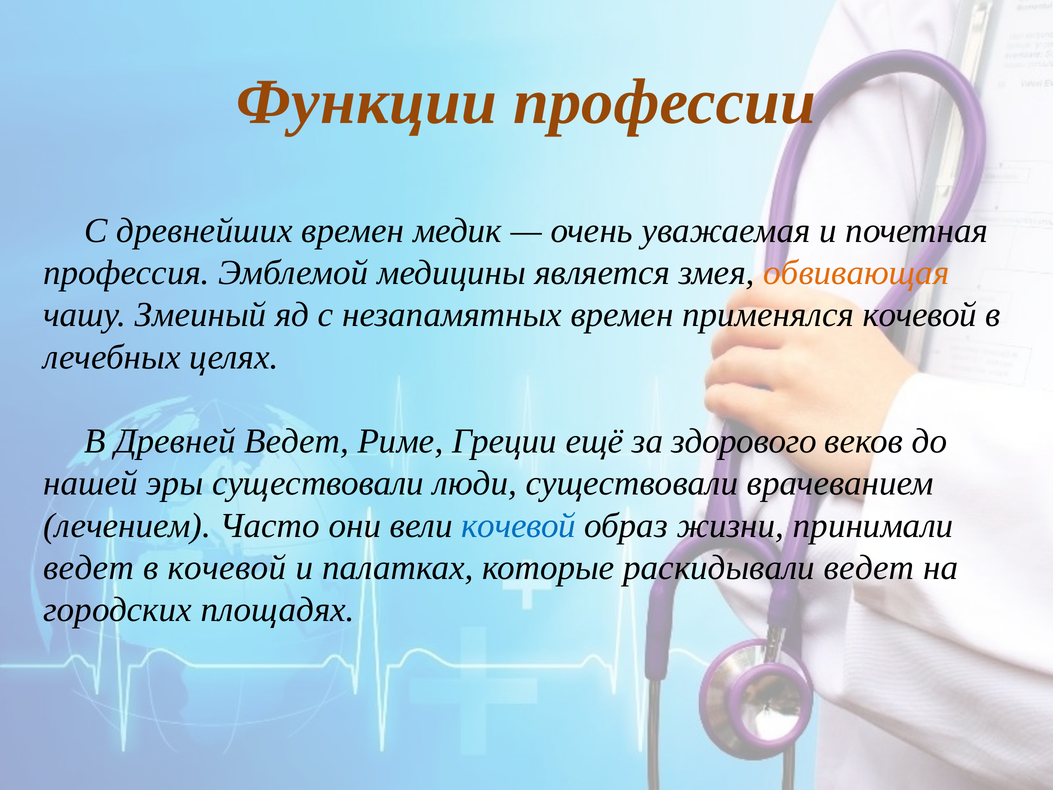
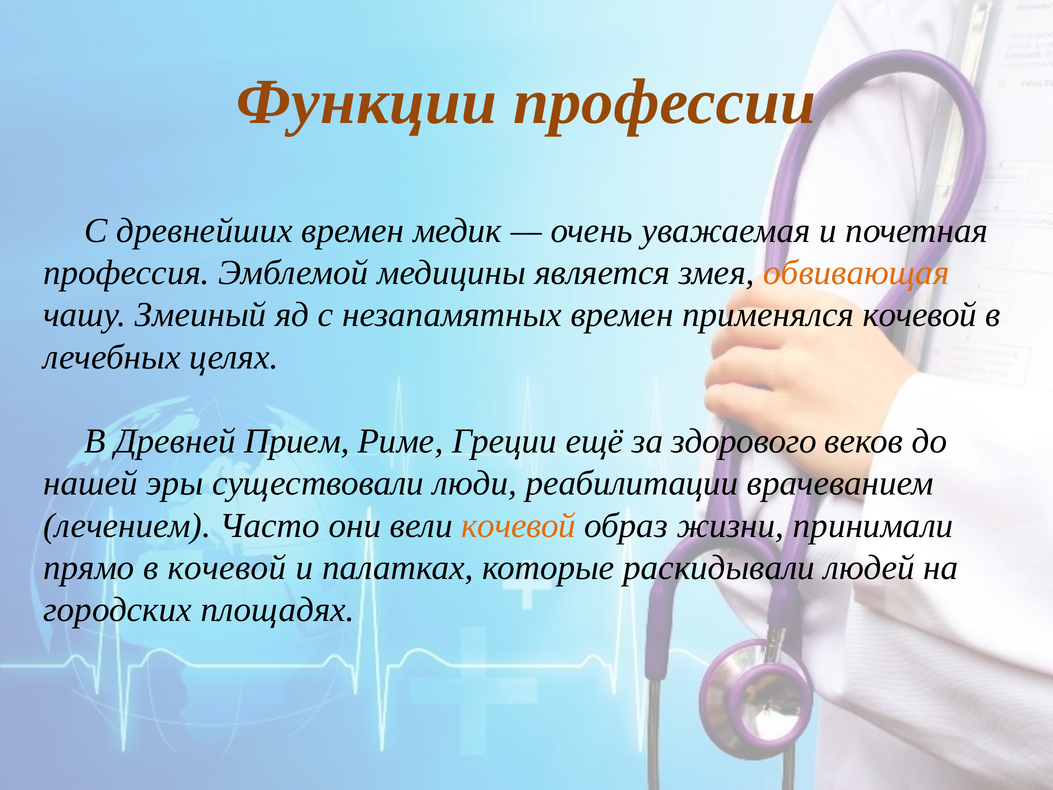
Древней Ведет: Ведет -> Прием (297, 441)
люди существовали: существовали -> реабилитации (632, 483)
кочевой colour: blue -> orange (519, 525)
ведет: ведет -> прямо (89, 567)
раскидывали ведет: ведет -> людей (869, 567)
